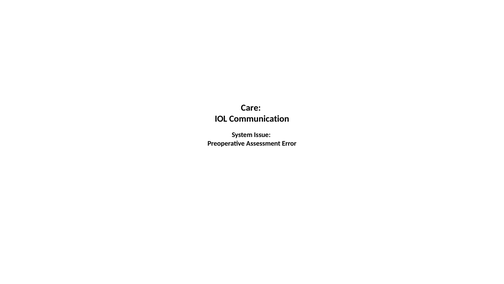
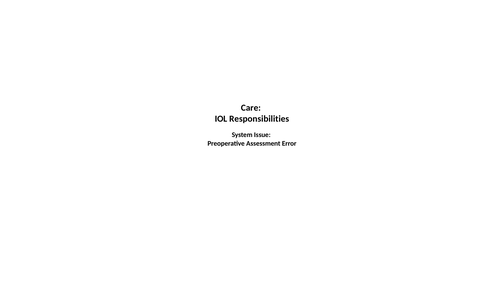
Communication: Communication -> Responsibilities (259, 119)
